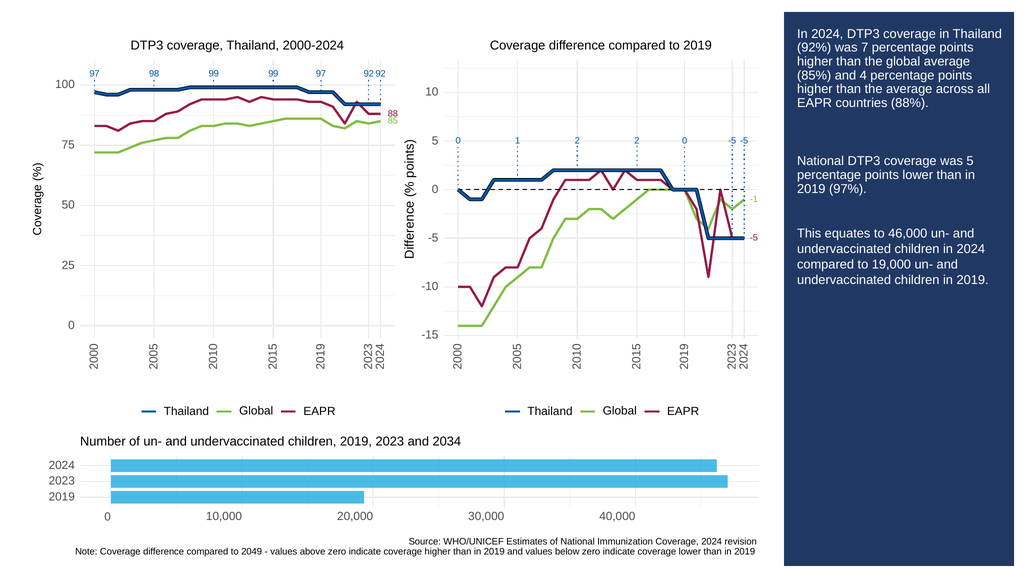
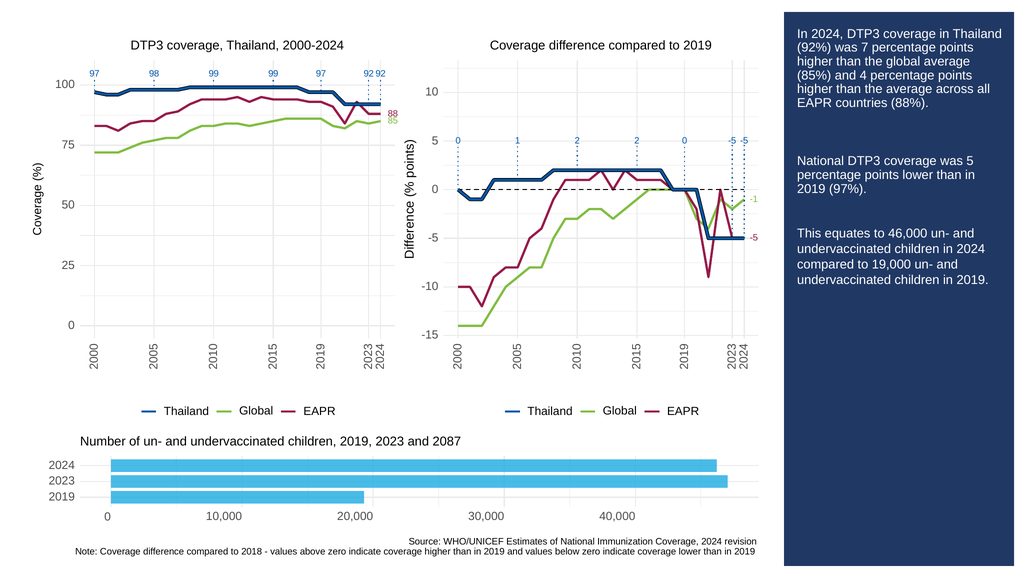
2034: 2034 -> 2087 (447, 441)
2049: 2049 -> 2018 (252, 552)
